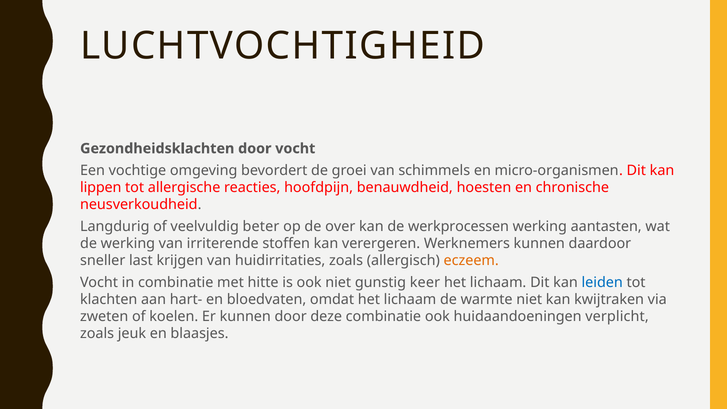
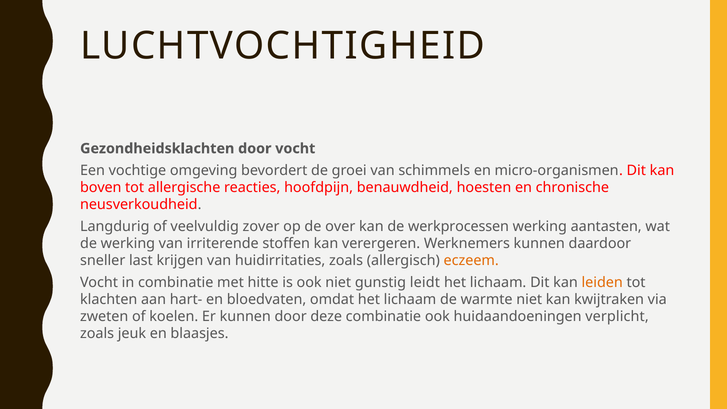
lippen: lippen -> boven (101, 187)
beter: beter -> zover (261, 226)
keer: keer -> leidt (425, 282)
leiden colour: blue -> orange (602, 282)
